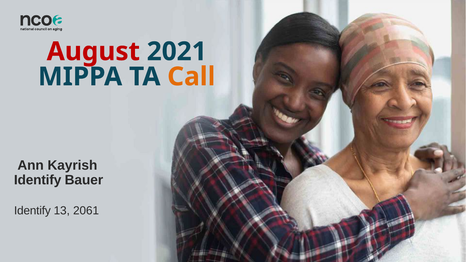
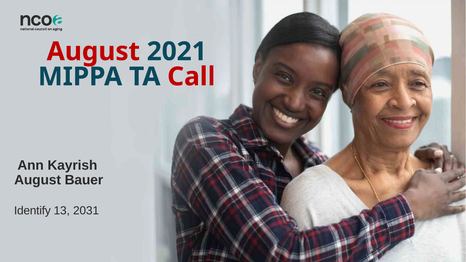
Call colour: orange -> red (191, 77)
Identify: Identify -> August (38, 180)
2061: 2061 -> 2031 (86, 211)
